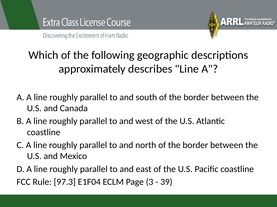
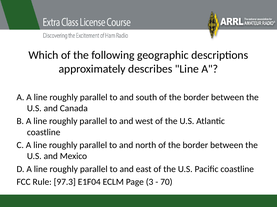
39: 39 -> 70 (166, 183)
